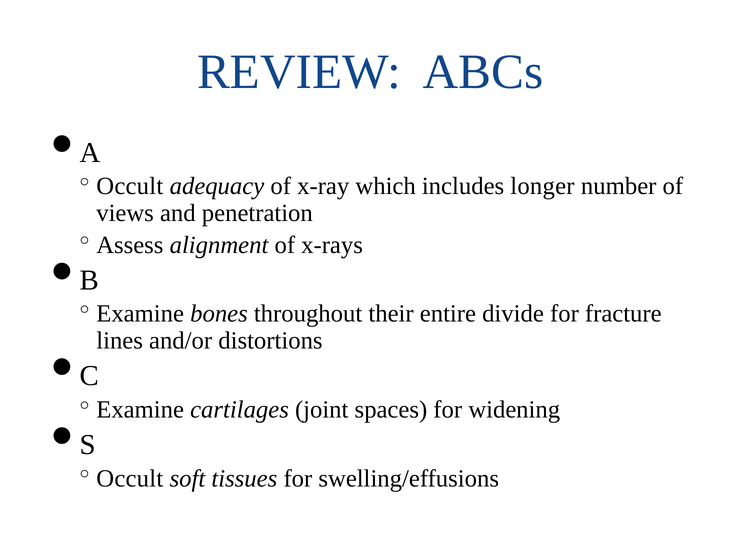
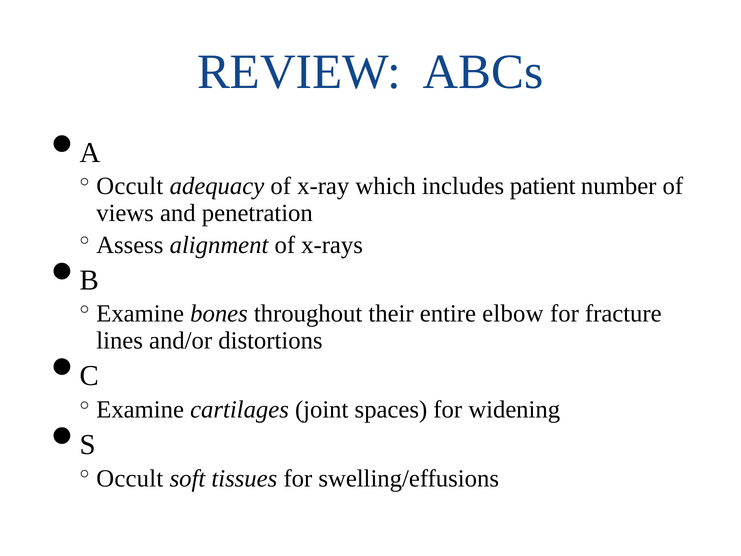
longer: longer -> patient (543, 186)
divide: divide -> elbow (513, 314)
